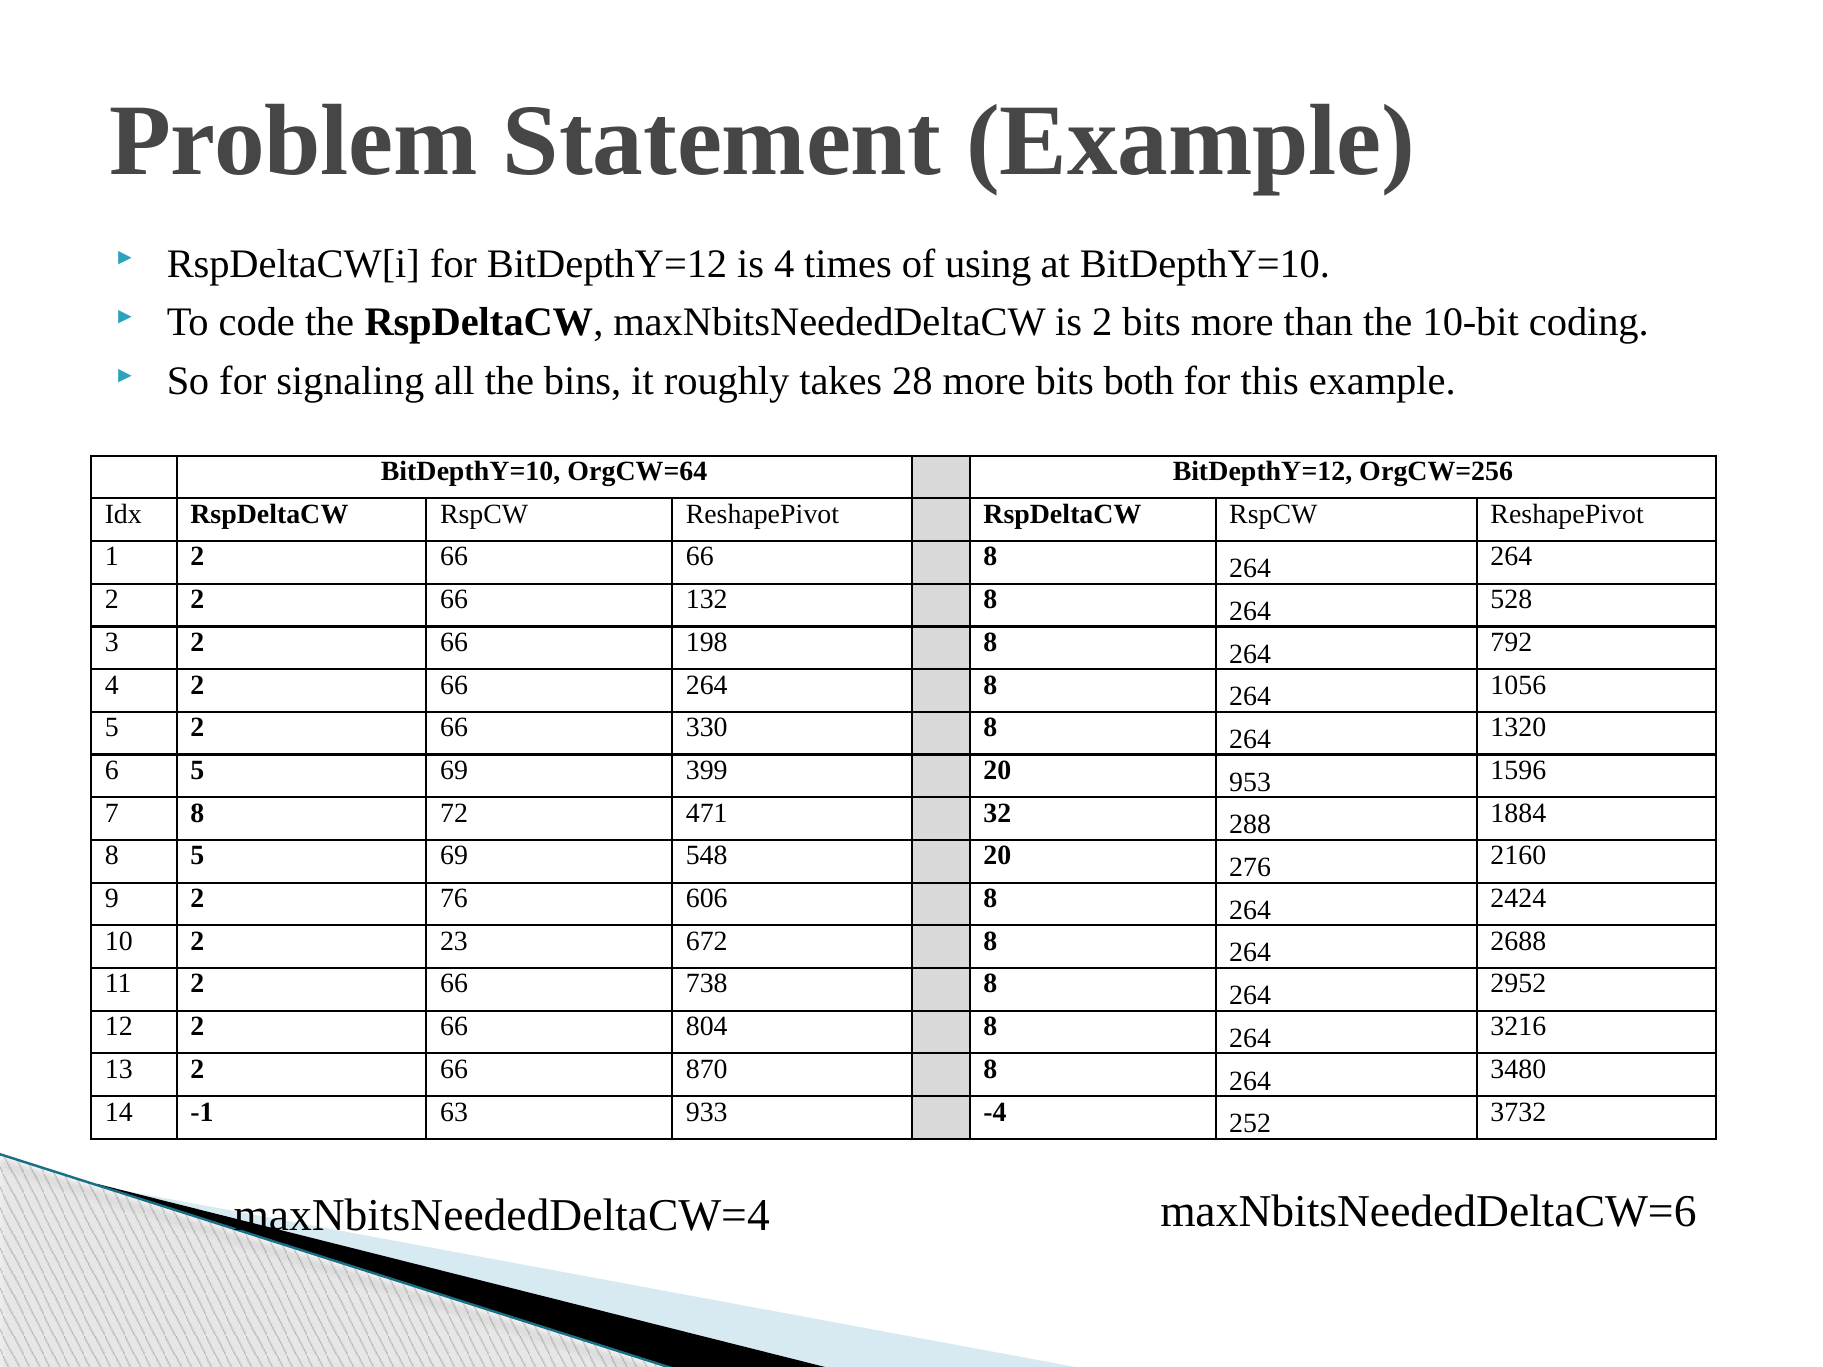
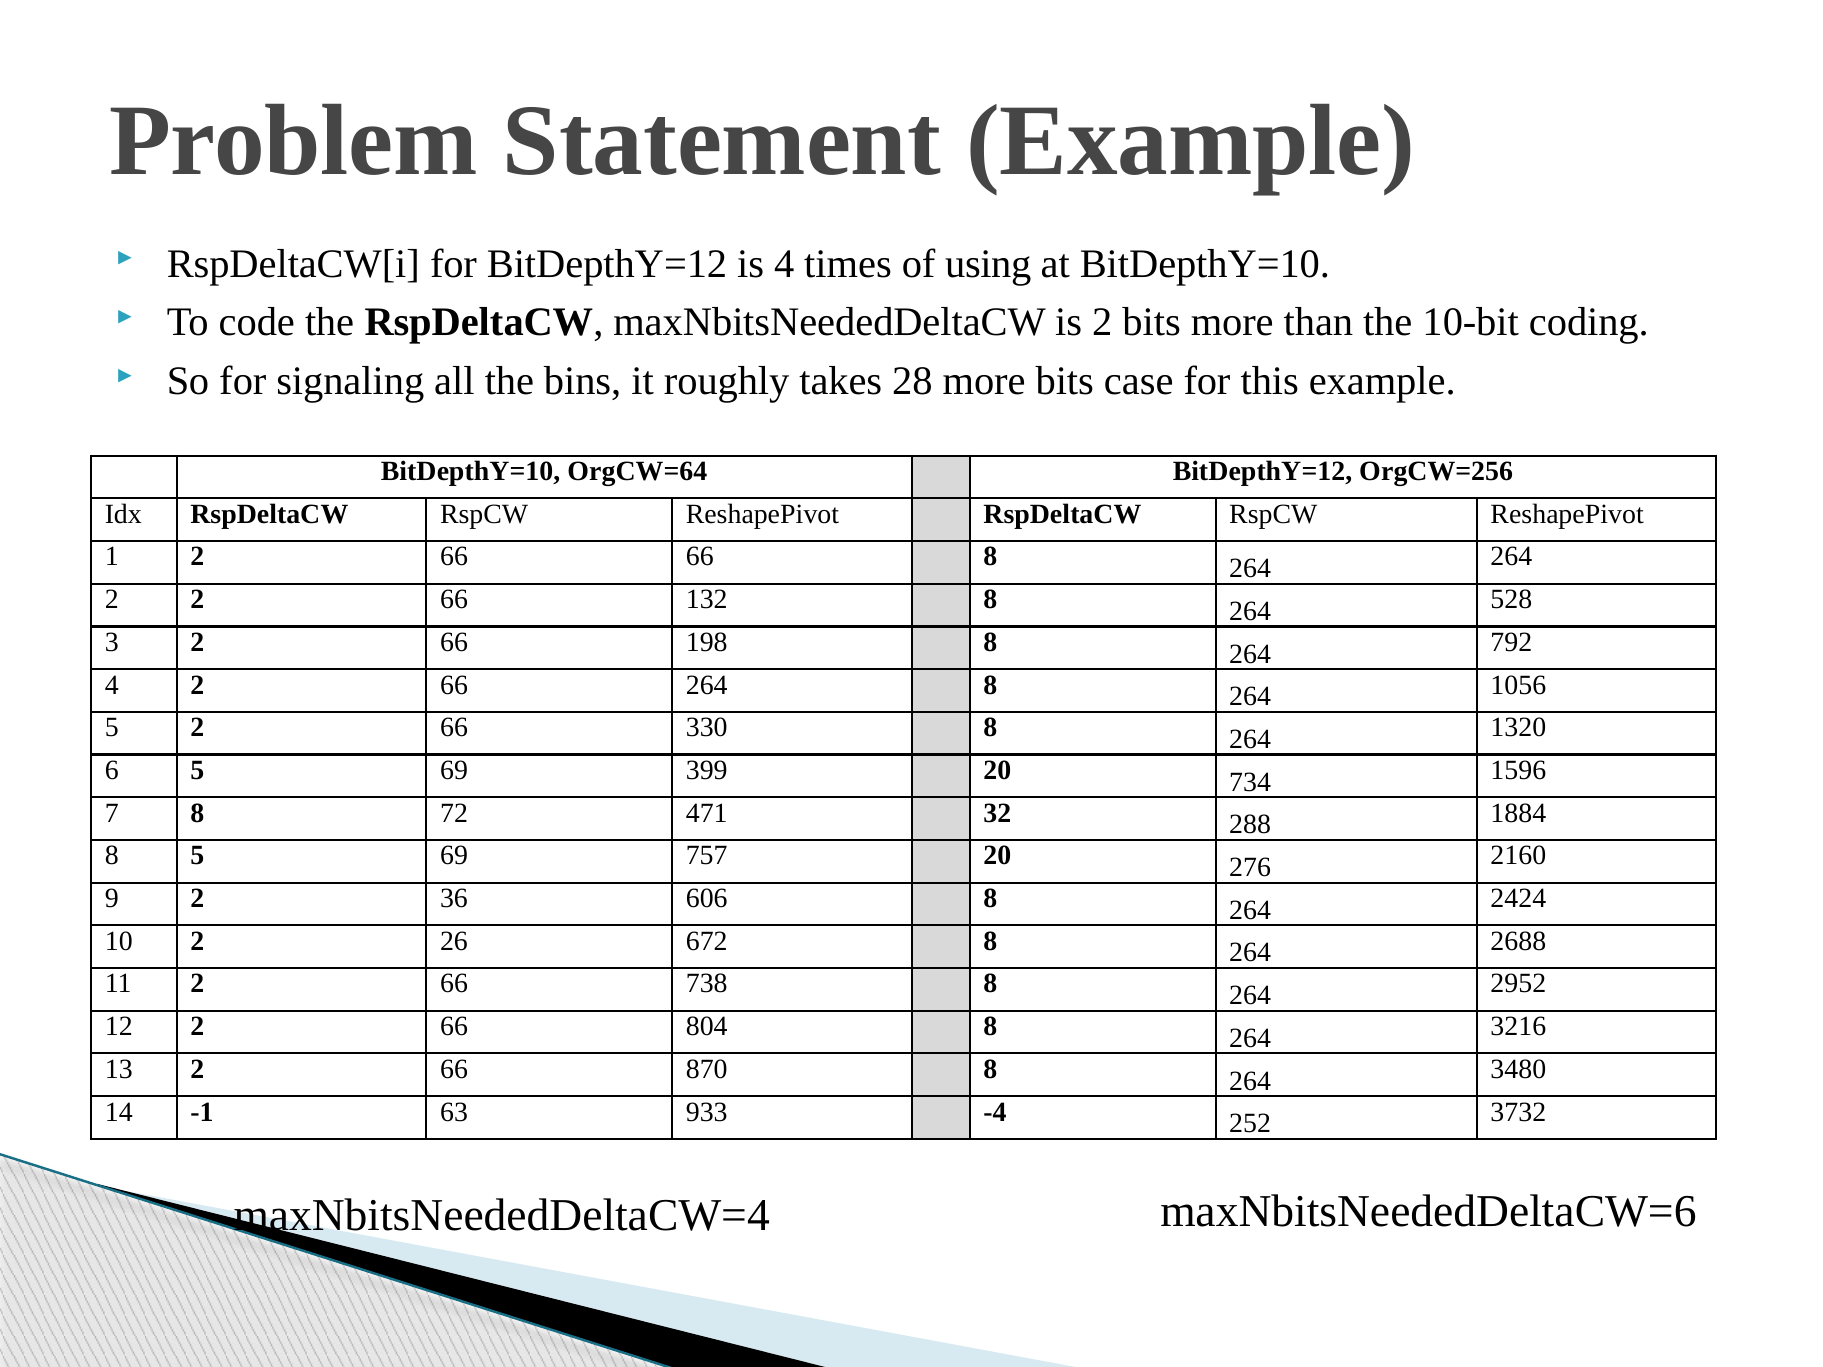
both: both -> case (1139, 381)
953: 953 -> 734 (1250, 782)
548: 548 -> 757 (707, 856)
76: 76 -> 36 (454, 899)
23: 23 -> 26 (454, 941)
